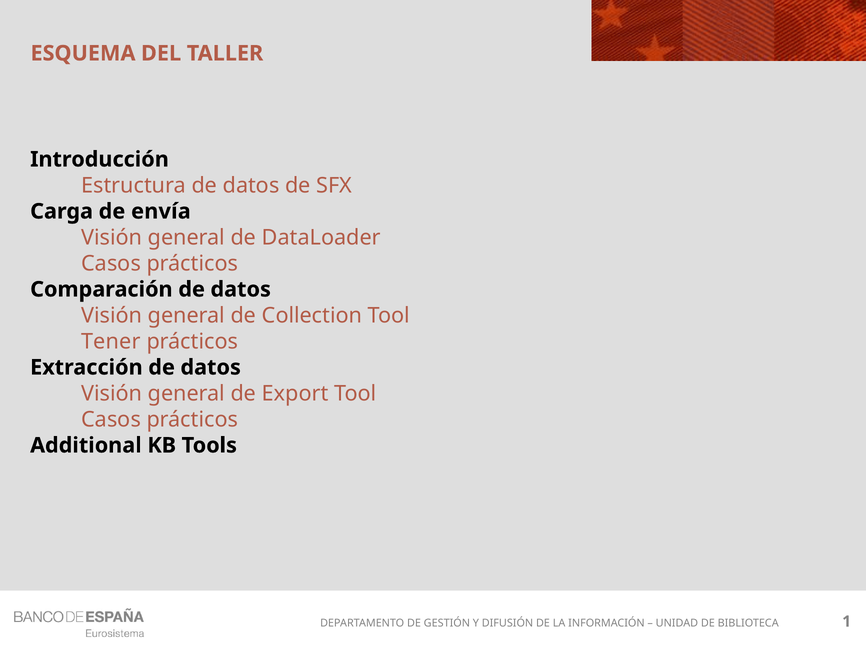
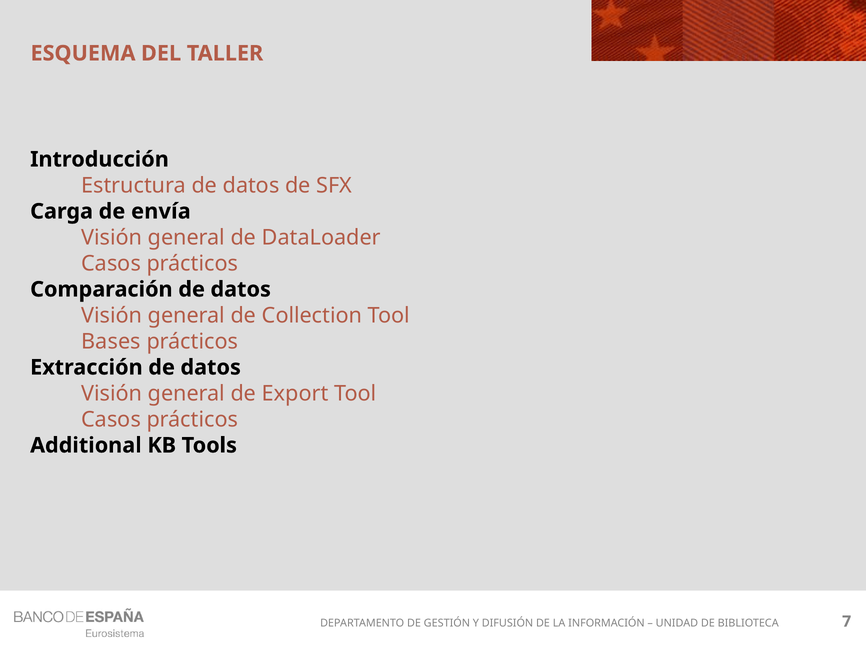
Tener: Tener -> Bases (111, 341)
1: 1 -> 7 (847, 621)
